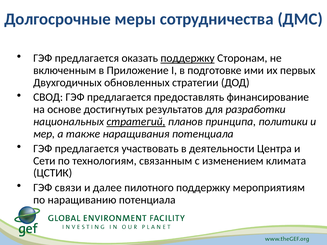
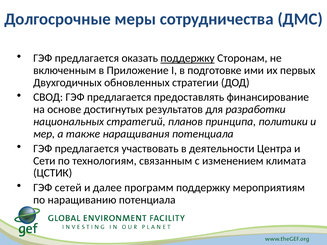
стратегий underline: present -> none (136, 122)
связи: связи -> сетей (68, 188)
пилотного: пилотного -> программ (149, 188)
